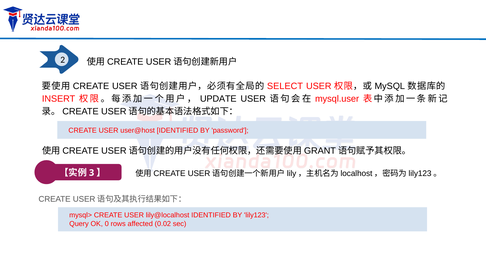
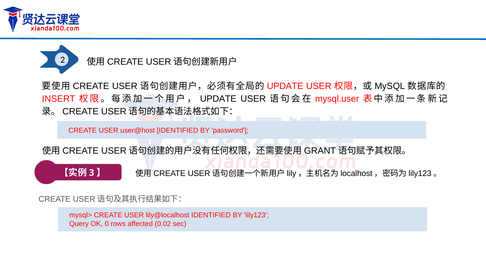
SELECT: SELECT -> UPDATE (285, 86)
